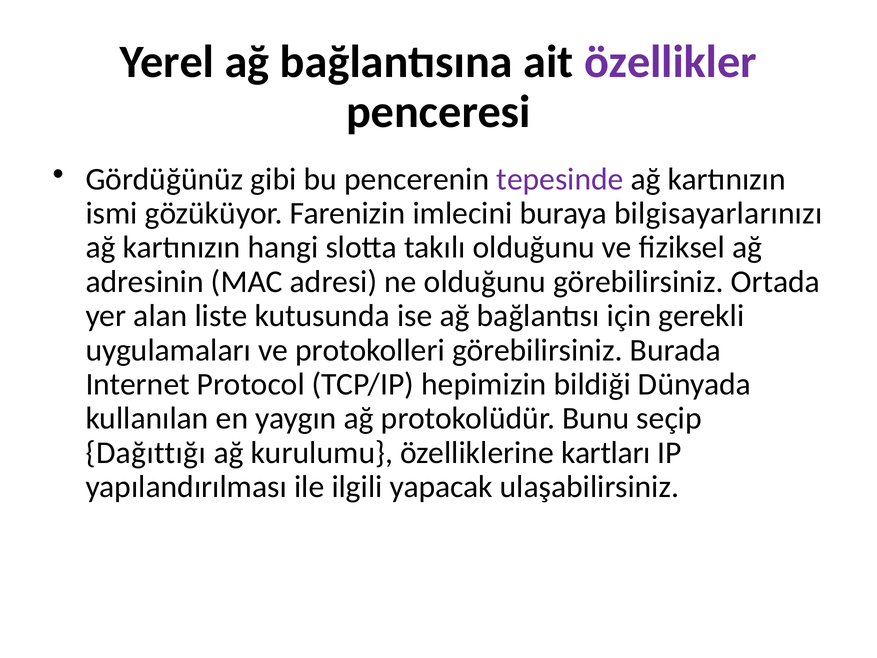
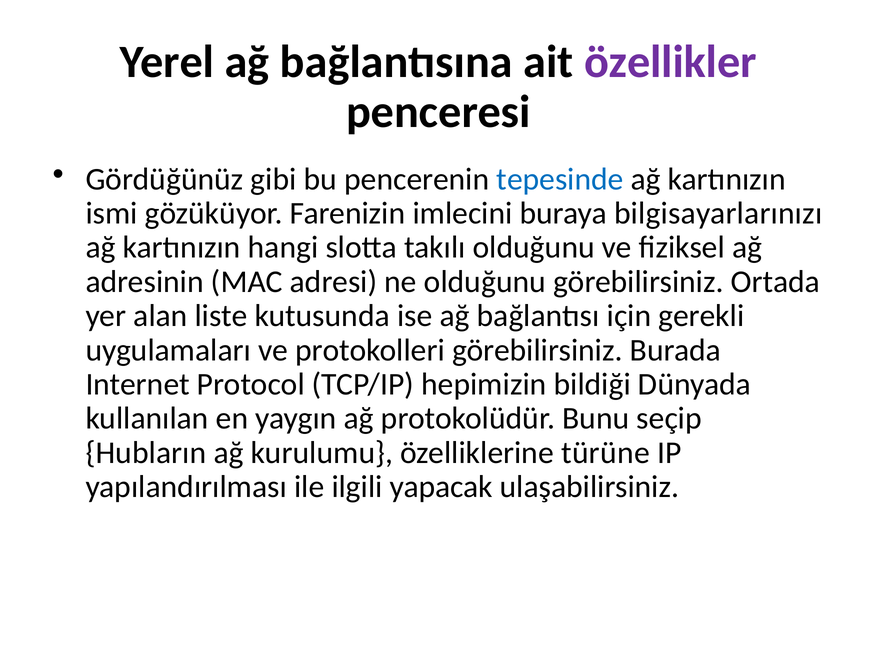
tepesinde colour: purple -> blue (560, 179)
Dağıttığı: Dağıttığı -> Hubların (146, 453)
kartları: kartları -> türüne (606, 453)
